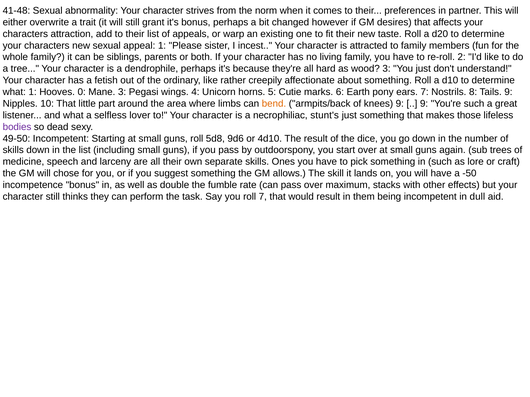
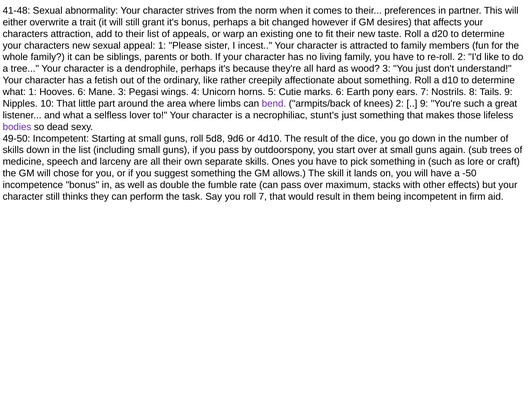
Hooves 0: 0 -> 6 (82, 92)
bend colour: orange -> purple (274, 104)
knees 9: 9 -> 2 (400, 104)
dull: dull -> firm (477, 197)
